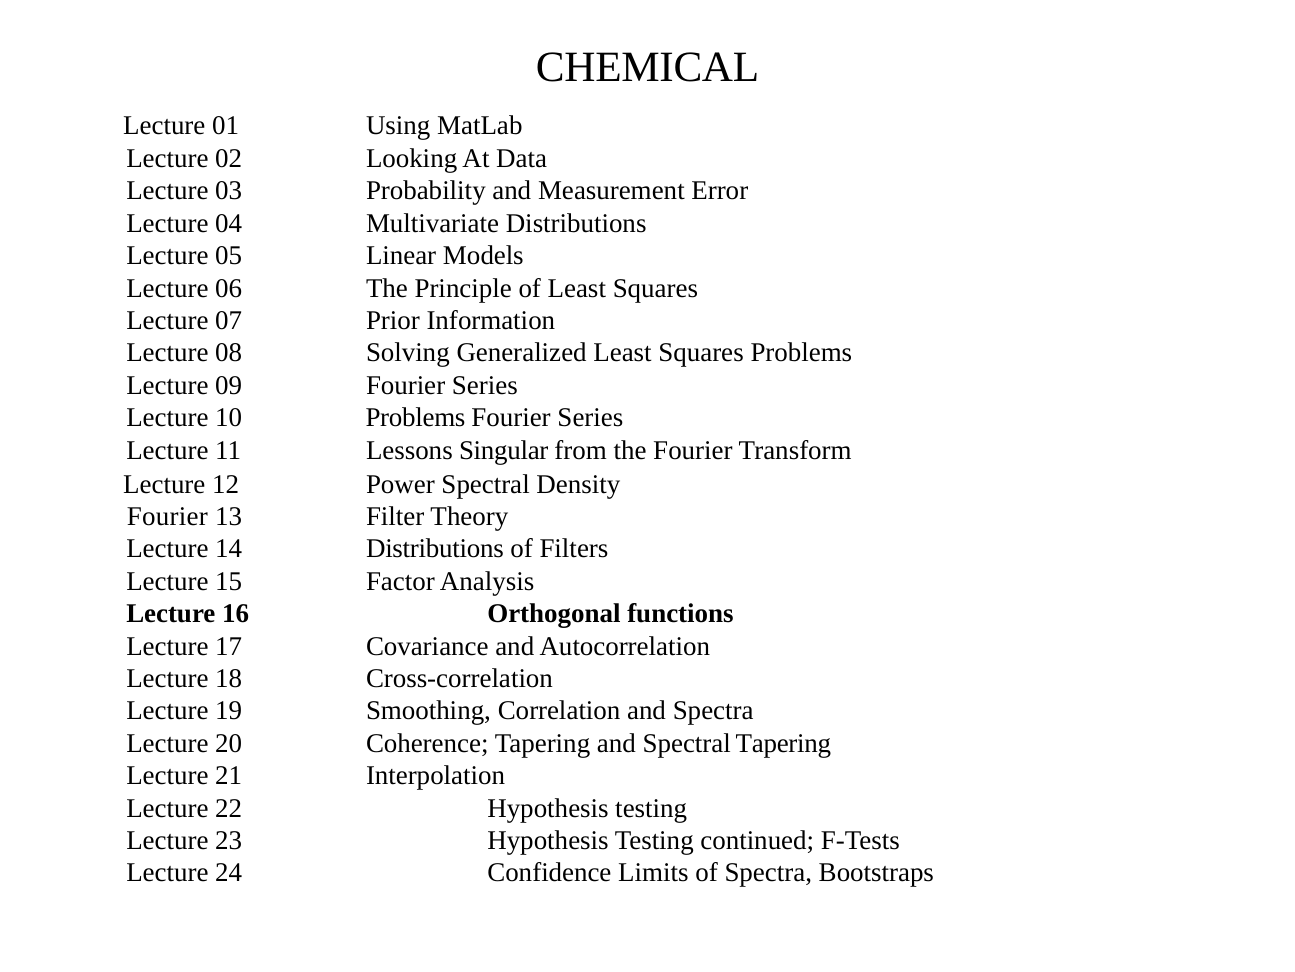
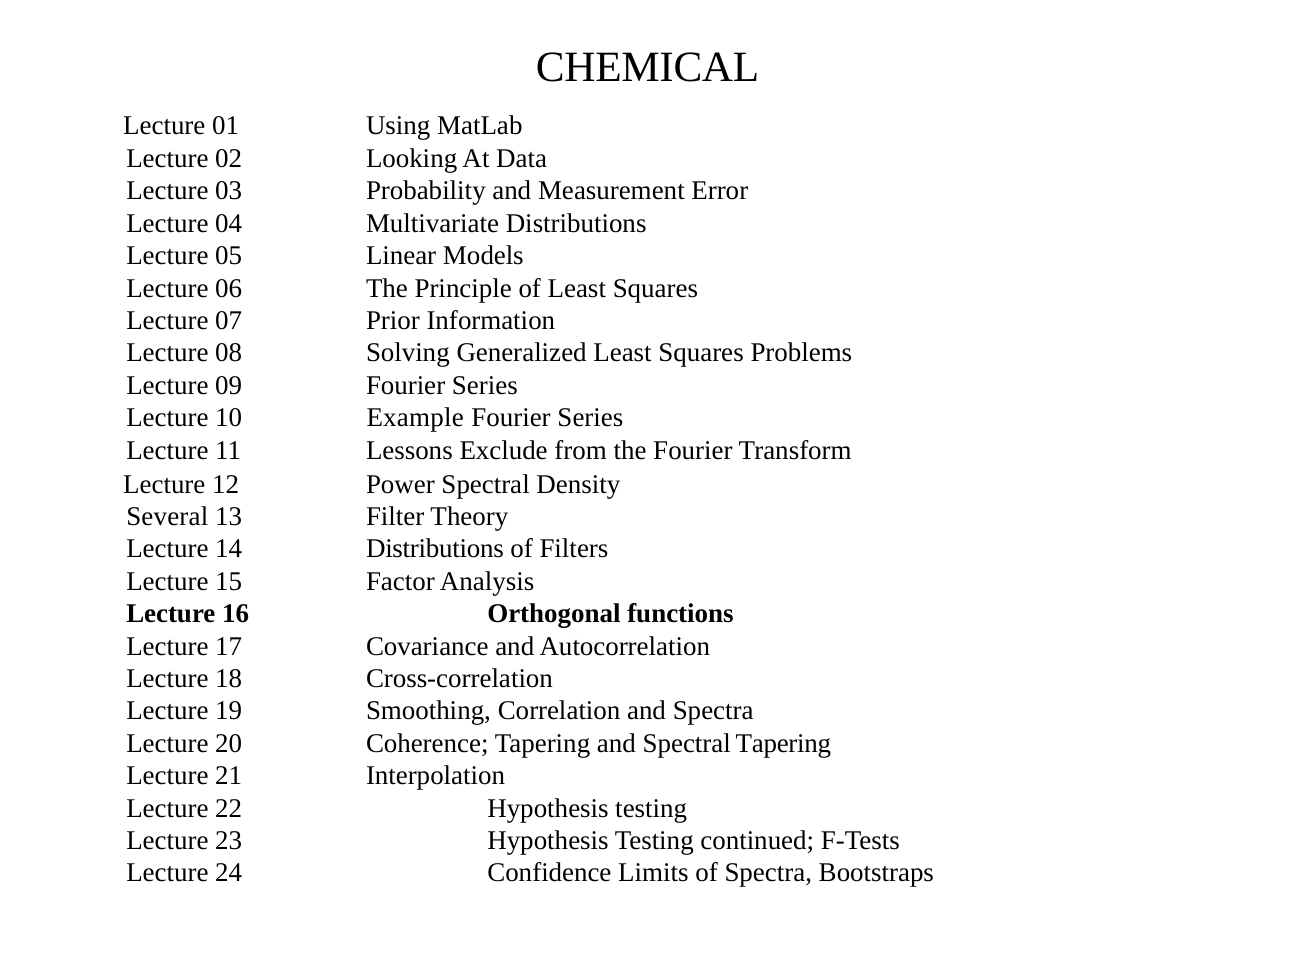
10 Problems: Problems -> Example (415, 417)
Singular: Singular -> Exclude (504, 450)
Fourier: Fourier -> Several (167, 516)
